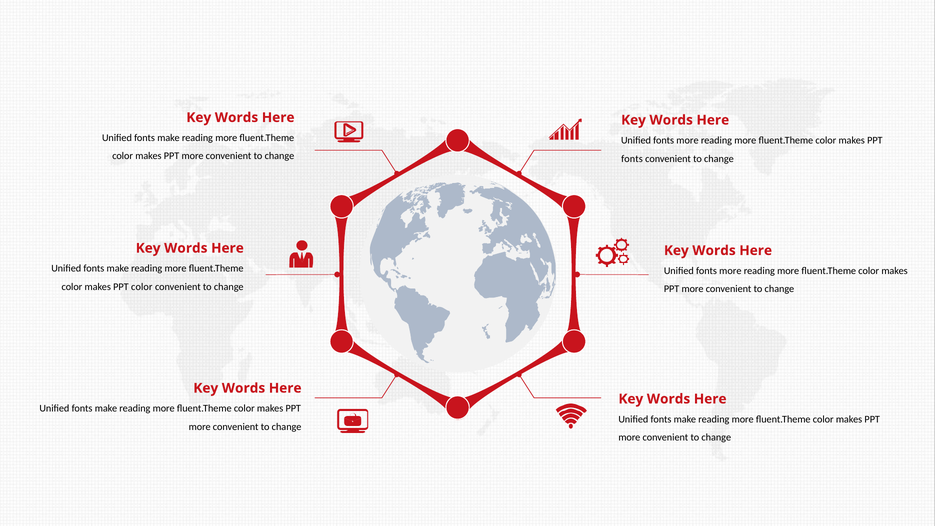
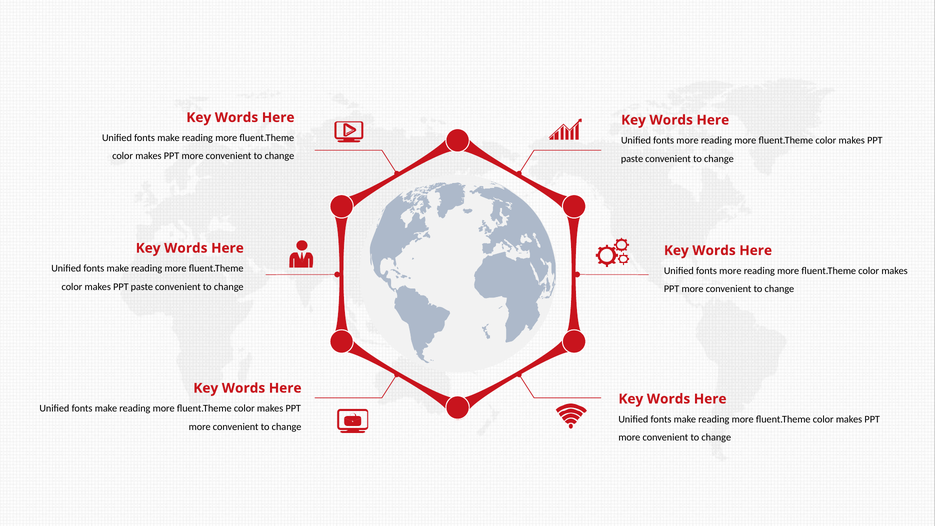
fonts: fonts -> paste (632, 159)
color: color -> paste (142, 287)
